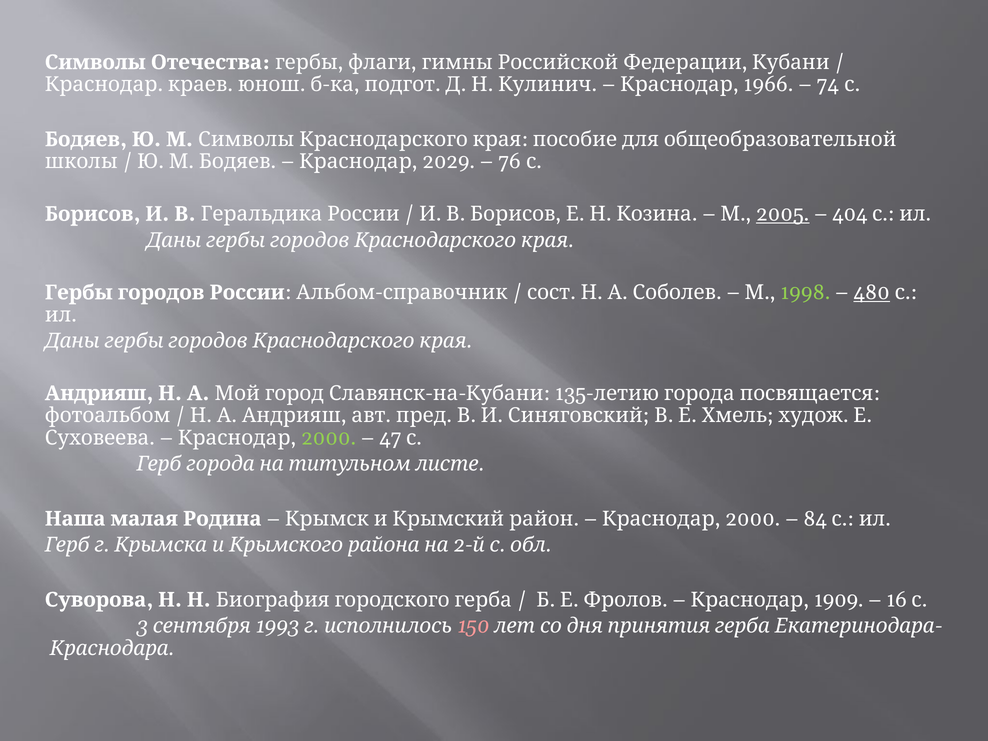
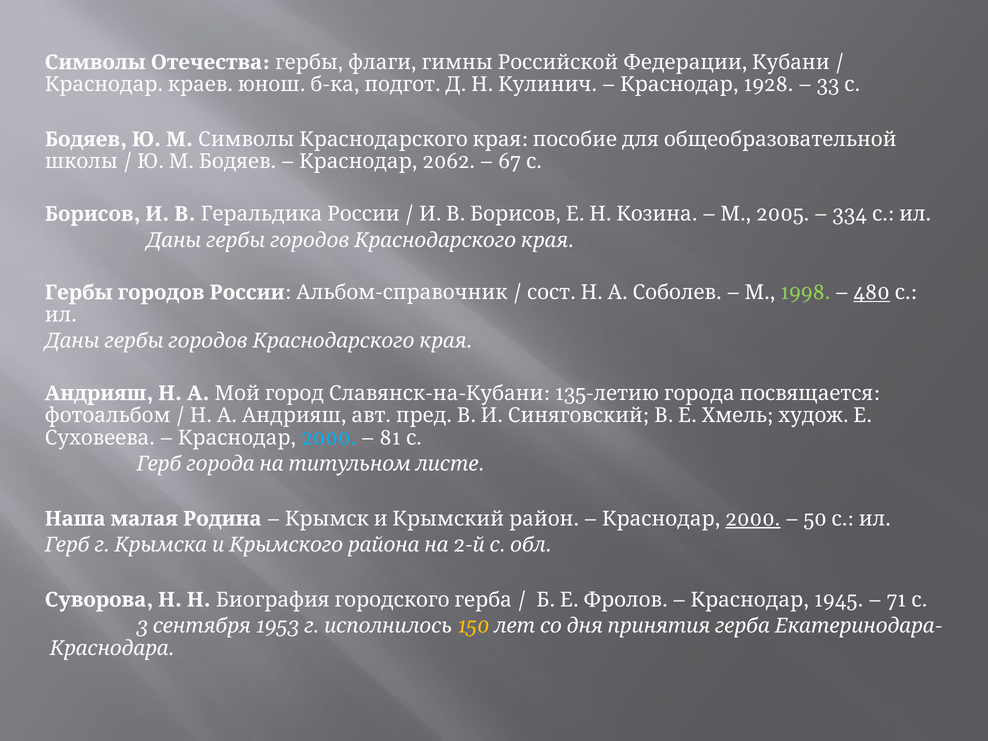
1966: 1966 -> 1928 (768, 85)
74: 74 -> 33 (828, 85)
2029: 2029 -> 2062 (449, 162)
76: 76 -> 67 (510, 162)
2005 underline: present -> none (783, 214)
404: 404 -> 334 (850, 214)
2000 colour: light green -> light blue (329, 438)
47: 47 -> 81 (390, 438)
2000 underline: none -> present (753, 519)
84: 84 -> 50 (815, 519)
1909: 1909 -> 1945 (839, 600)
16: 16 -> 71 (896, 600)
1993: 1993 -> 1953 (277, 626)
150 colour: pink -> yellow (473, 626)
